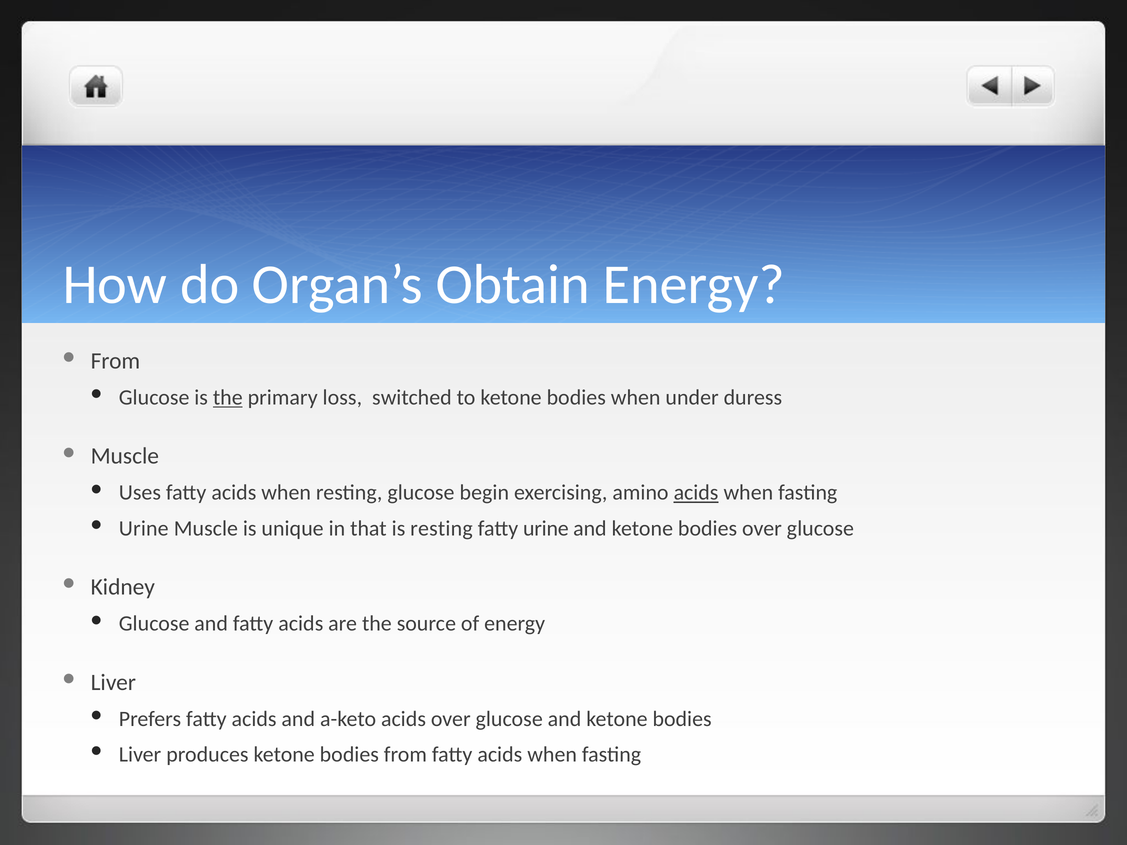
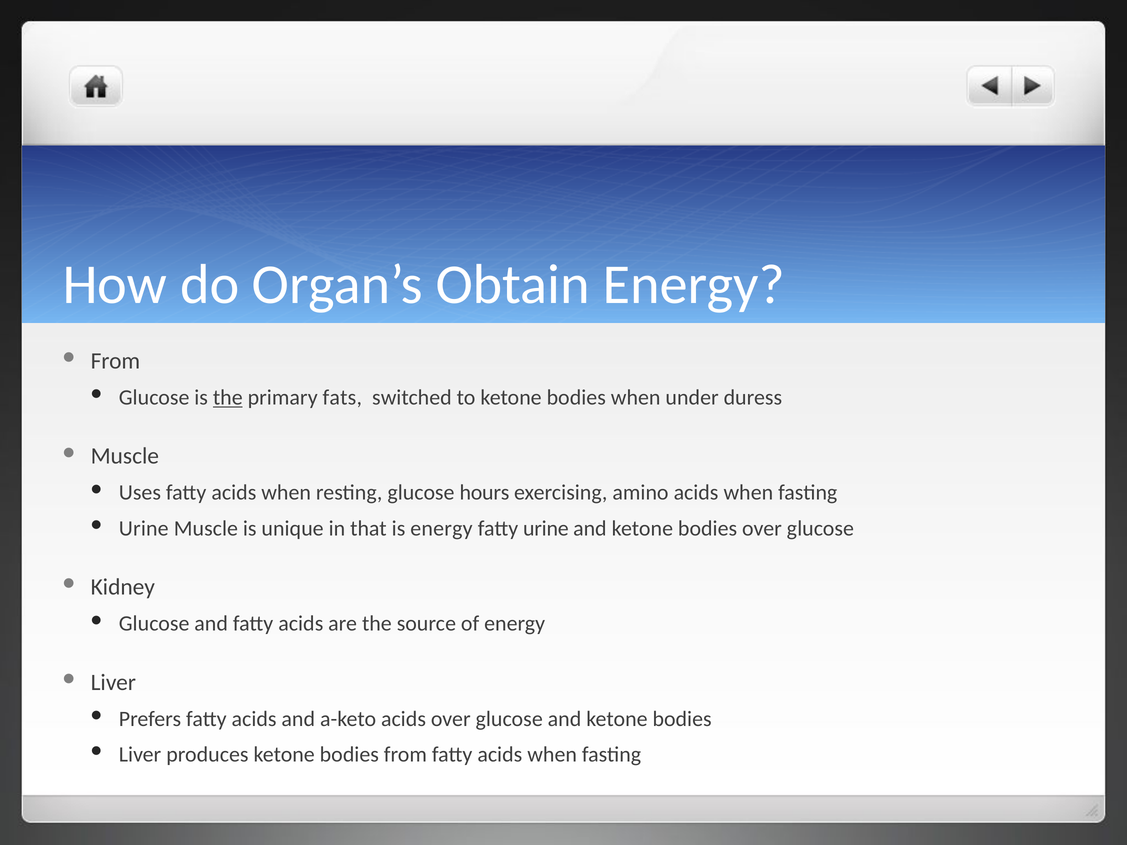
loss: loss -> fats (342, 398)
begin: begin -> hours (484, 493)
acids underline: present -> none (696, 493)
is resting: resting -> energy (441, 529)
